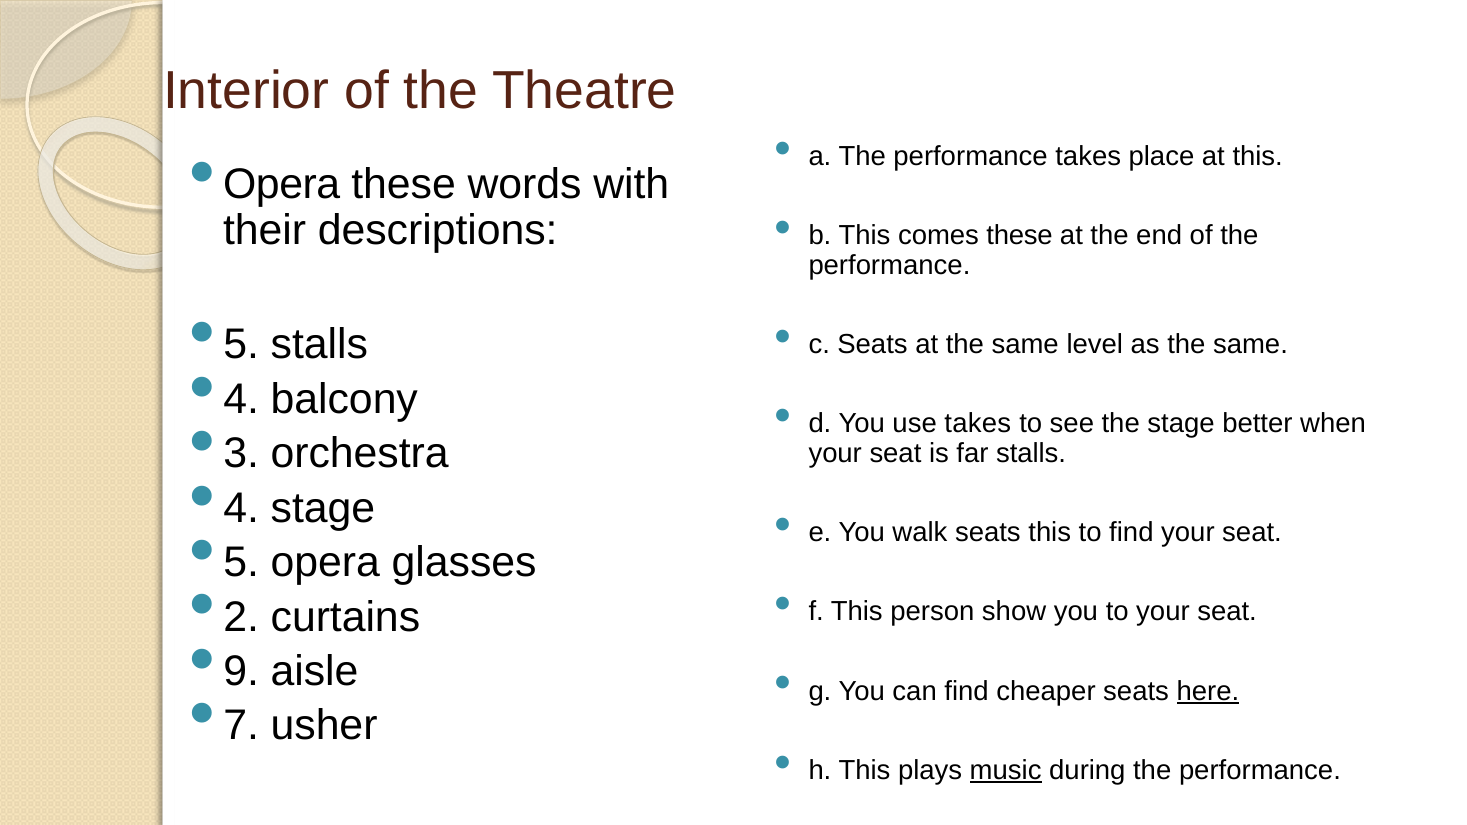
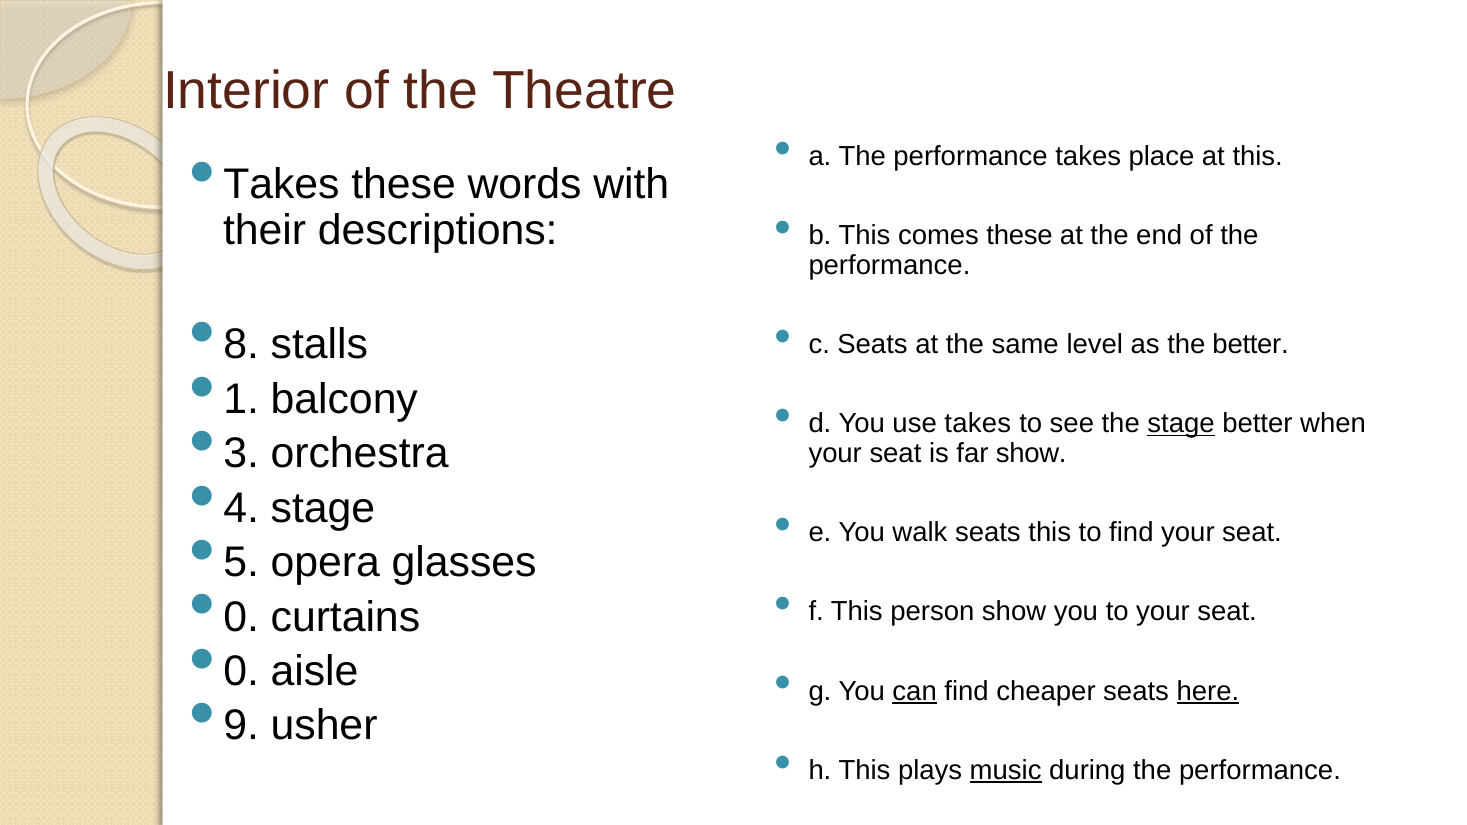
Opera: Opera -> Takes (281, 185)
5: 5 -> 8 (241, 345)
as the same: same -> better (1251, 345)
4: 4 -> 1 (241, 399)
stage underline: none -> present (1181, 424)
far stalls: stalls -> show (1031, 454)
2: 2 -> 0 (241, 617)
9: 9 -> 0 (241, 672)
can underline: none -> present (915, 691)
7: 7 -> 9 (241, 726)
